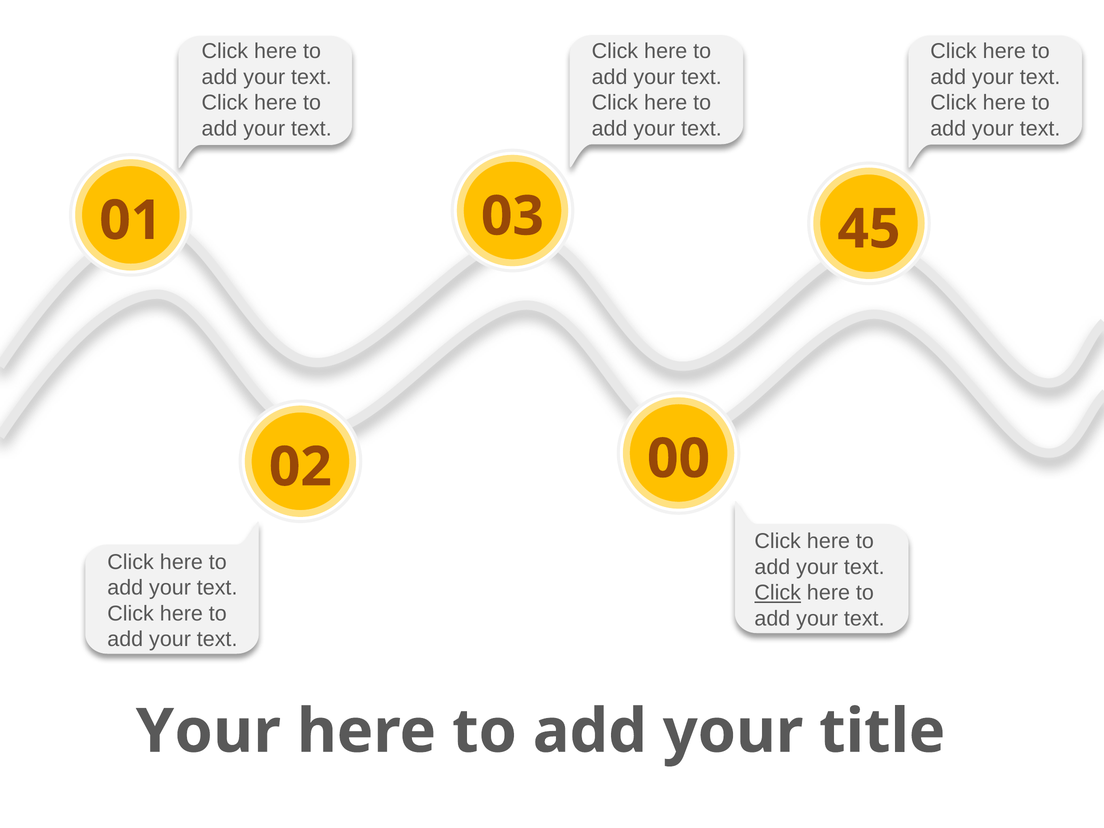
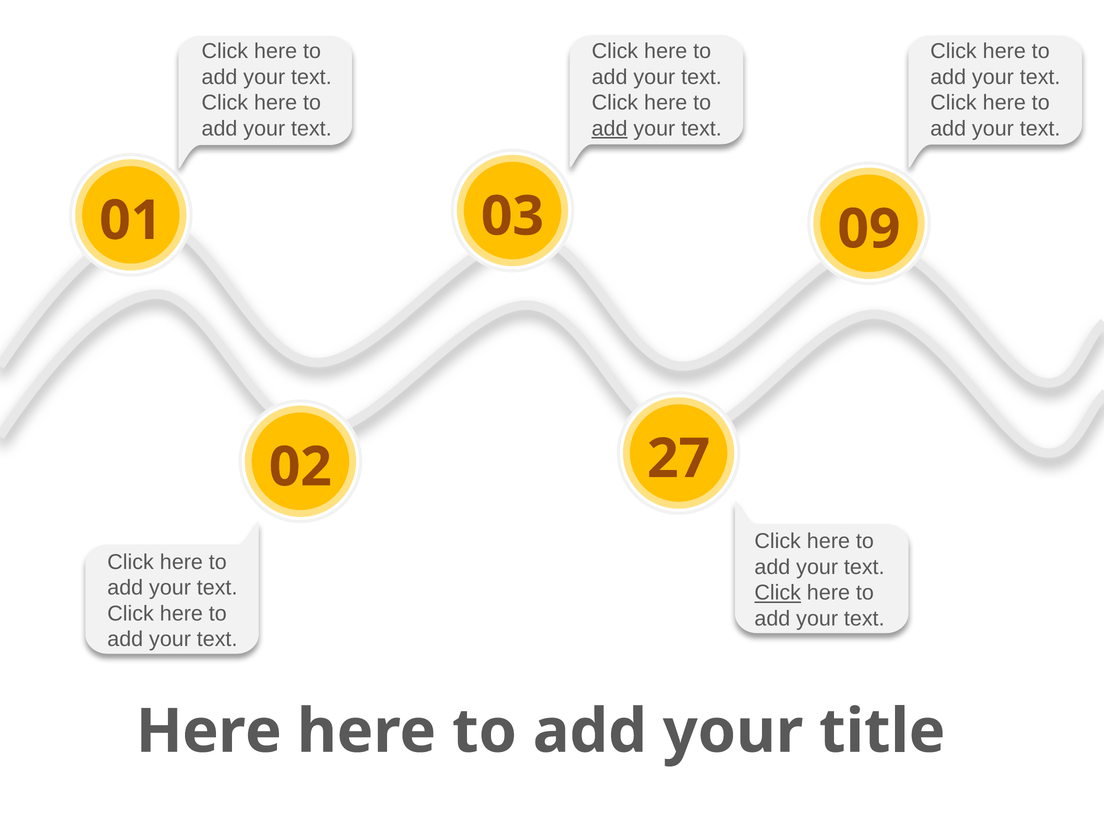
add underline: none -> present (610, 129)
45: 45 -> 09 (869, 229)
00: 00 -> 27 (679, 459)
Your: Your -> Here (209, 732)
